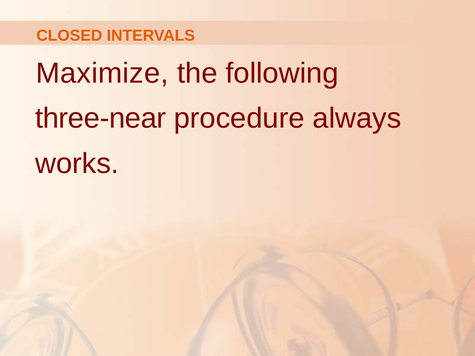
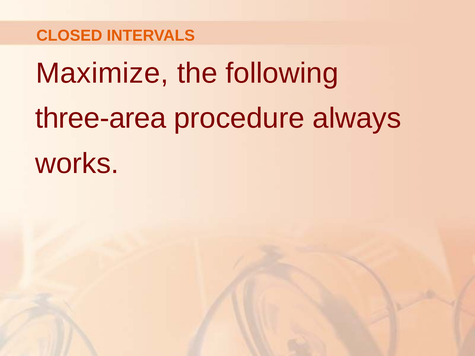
three-near: three-near -> three-area (101, 119)
